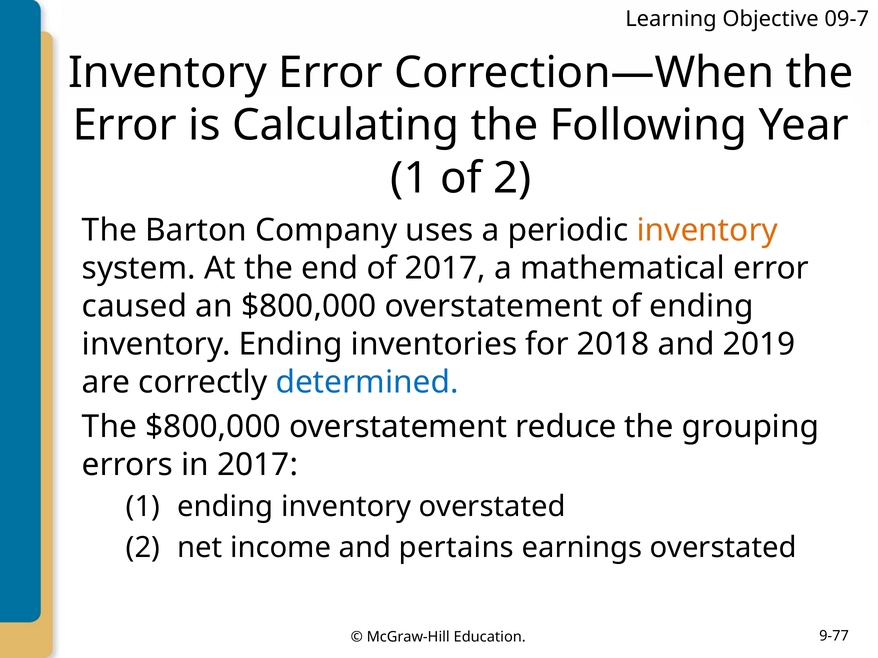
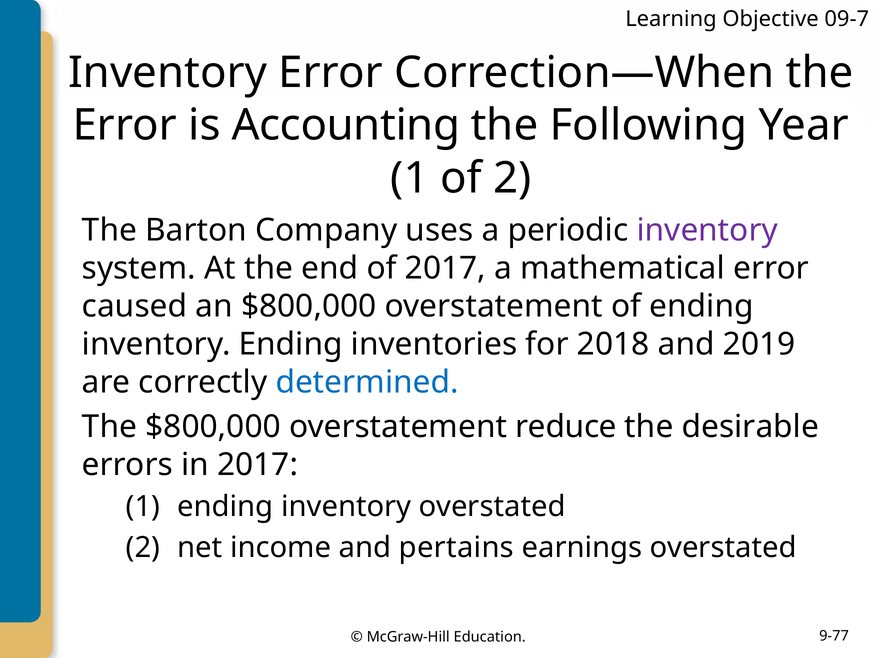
Calculating: Calculating -> Accounting (346, 126)
inventory colour: orange -> purple (707, 231)
grouping: grouping -> desirable (750, 427)
